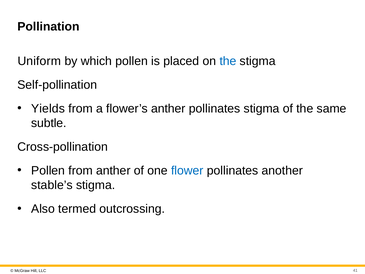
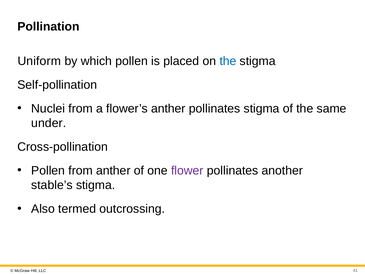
Yields: Yields -> Nuclei (48, 108)
subtle: subtle -> under (49, 123)
flower colour: blue -> purple (187, 170)
